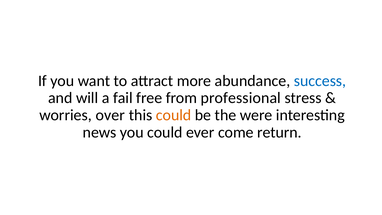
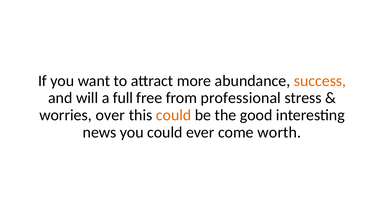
success colour: blue -> orange (320, 81)
fail: fail -> full (123, 98)
were: were -> good (256, 115)
return: return -> worth (279, 132)
